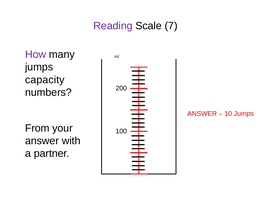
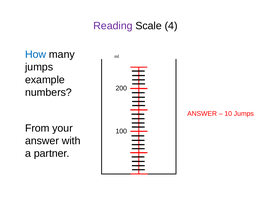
7: 7 -> 4 (171, 26)
How colour: purple -> blue (36, 55)
capacity: capacity -> example (45, 80)
